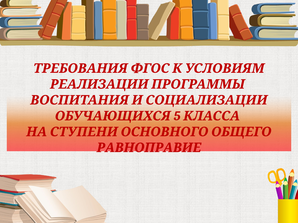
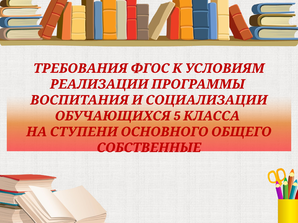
РАВНОПРАВИЕ: РАВНОПРАВИЕ -> СОБСТВЕННЫЕ (149, 148)
